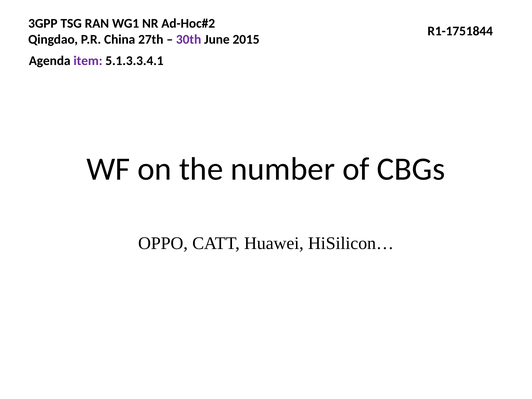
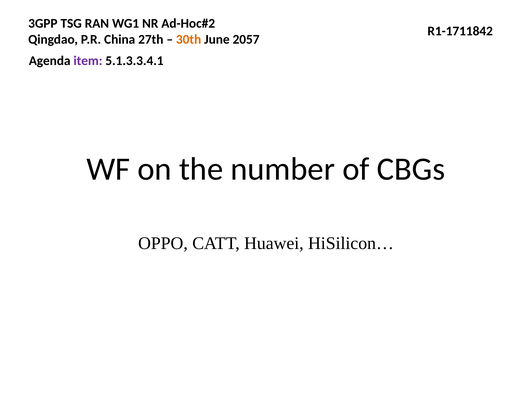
R1-1751844: R1-1751844 -> R1-1711842 (460, 31)
30th colour: purple -> orange (189, 39)
2015: 2015 -> 2057 (246, 39)
